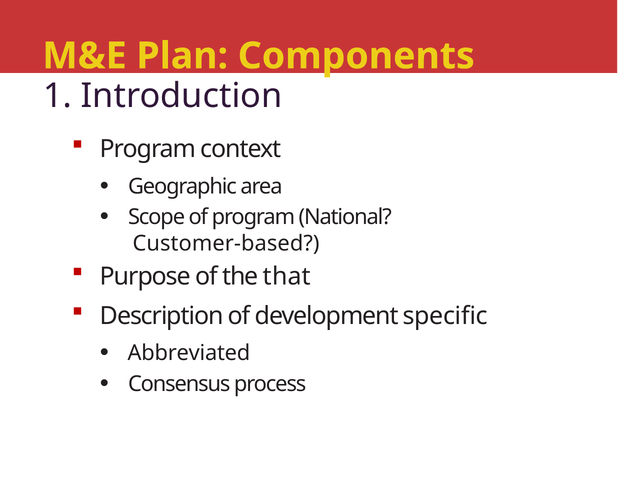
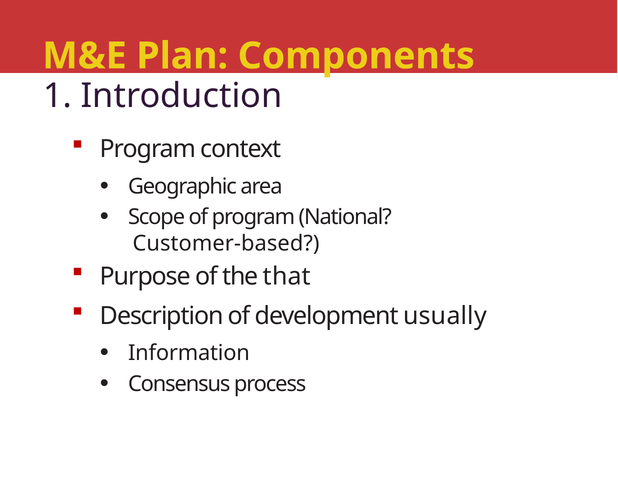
specific: specific -> usually (445, 316)
Abbreviated: Abbreviated -> Information (189, 353)
